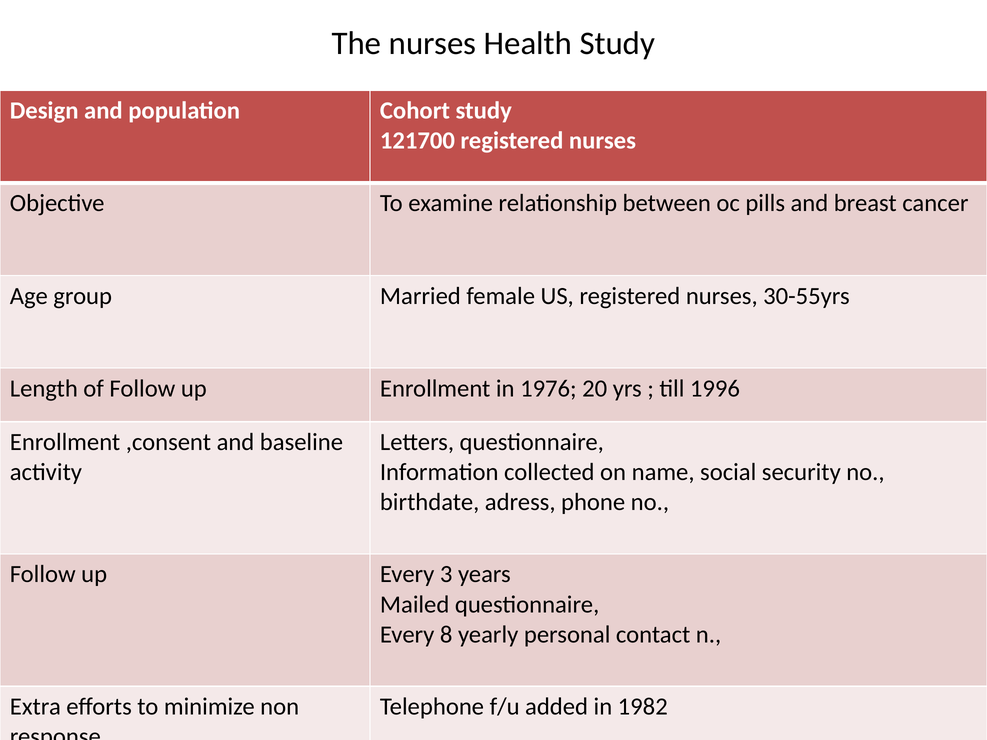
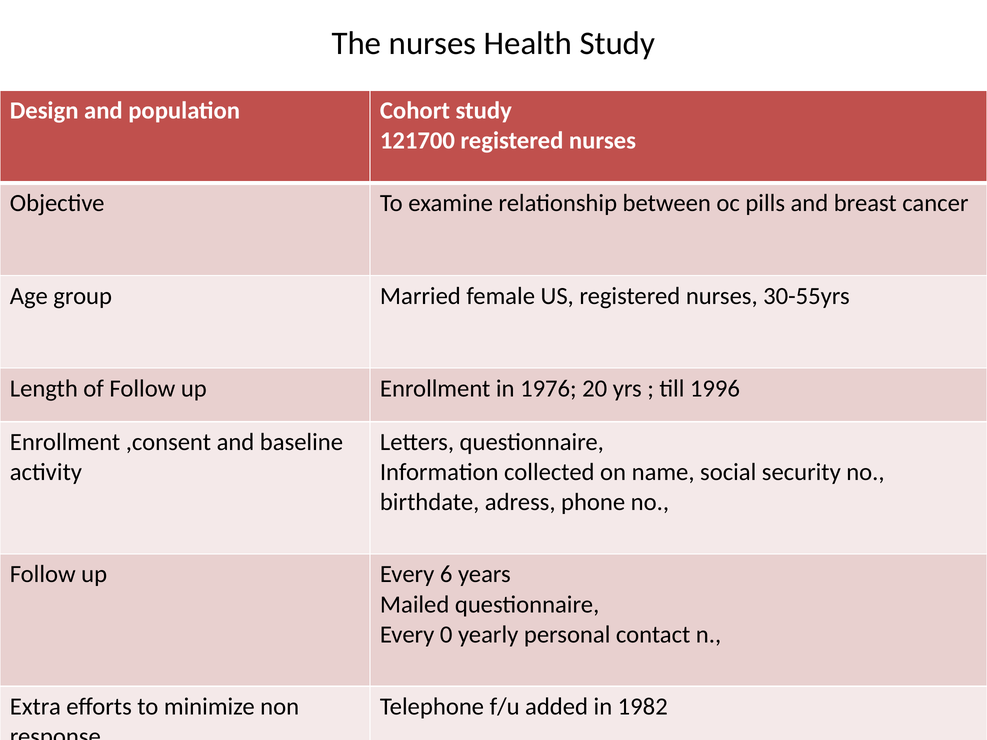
3: 3 -> 6 (446, 574)
8: 8 -> 0 (446, 635)
